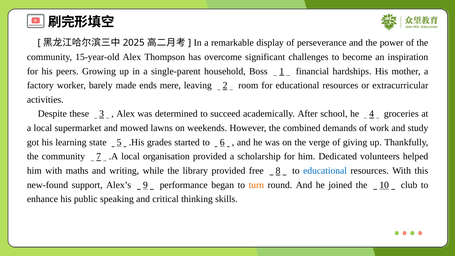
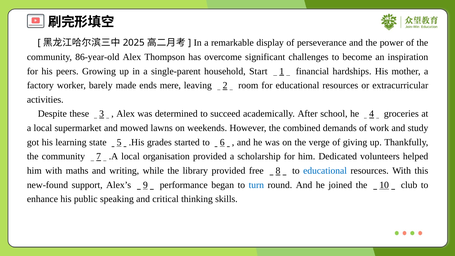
15-year-old: 15-year-old -> 86-year-old (97, 57)
Boss: Boss -> Start (258, 71)
turn colour: orange -> blue (256, 185)
